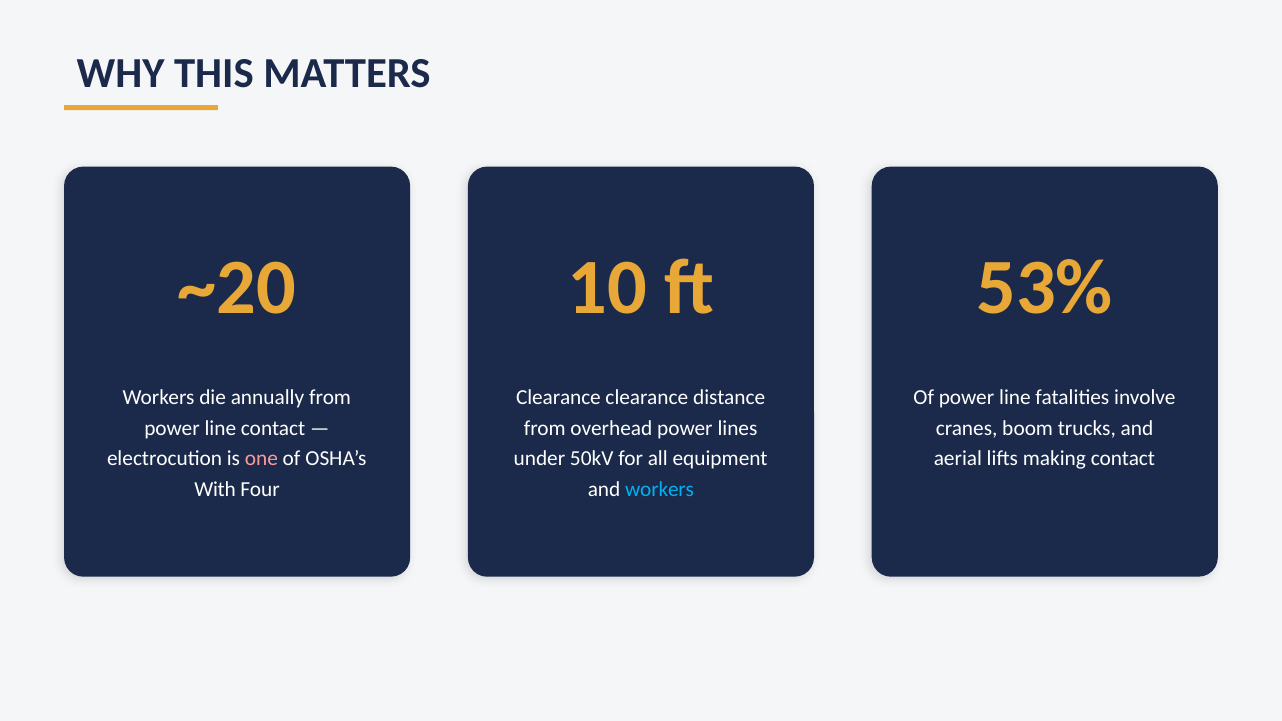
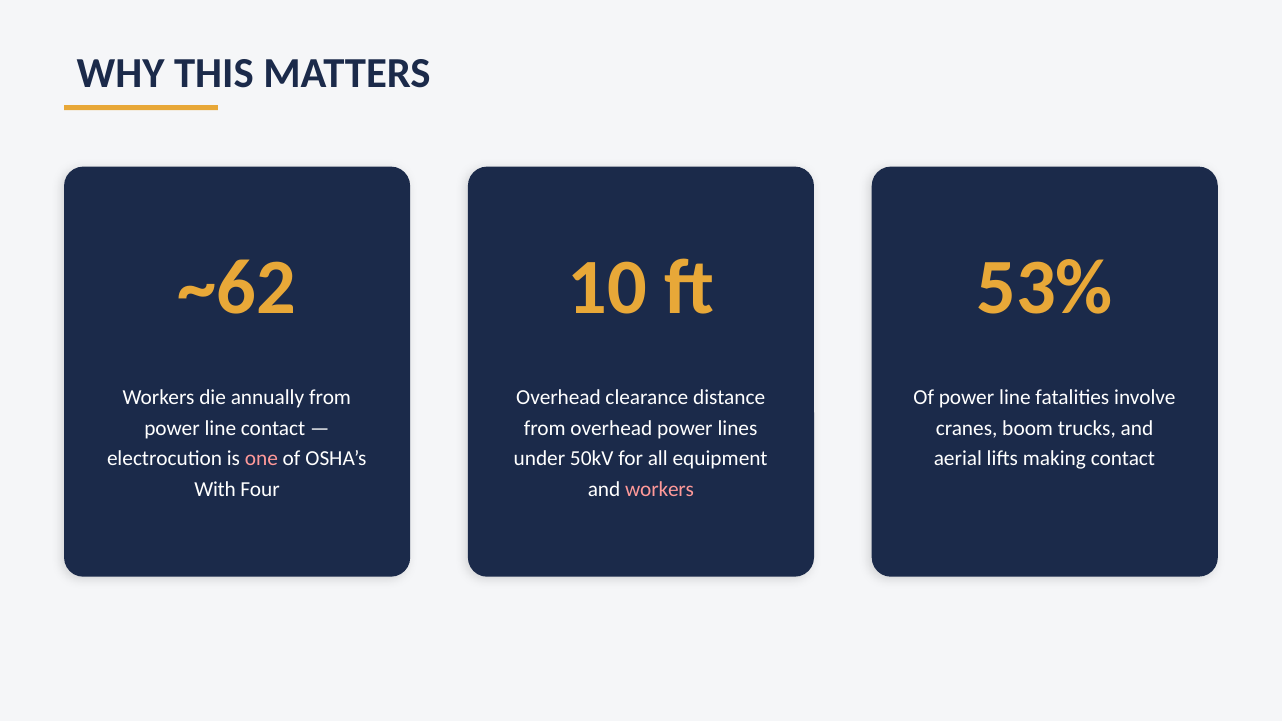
~20: ~20 -> ~62 (237, 287)
Clearance: Clearance -> Overhead (558, 397)
workers colour: light blue -> pink (660, 490)
